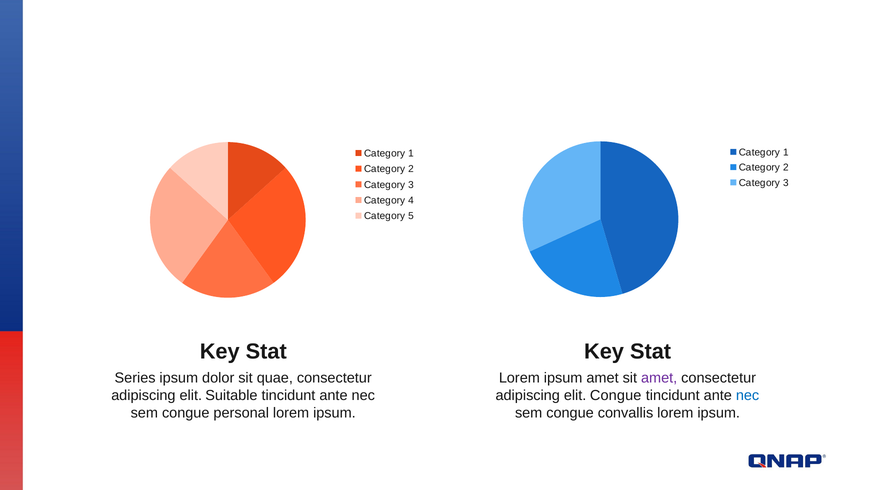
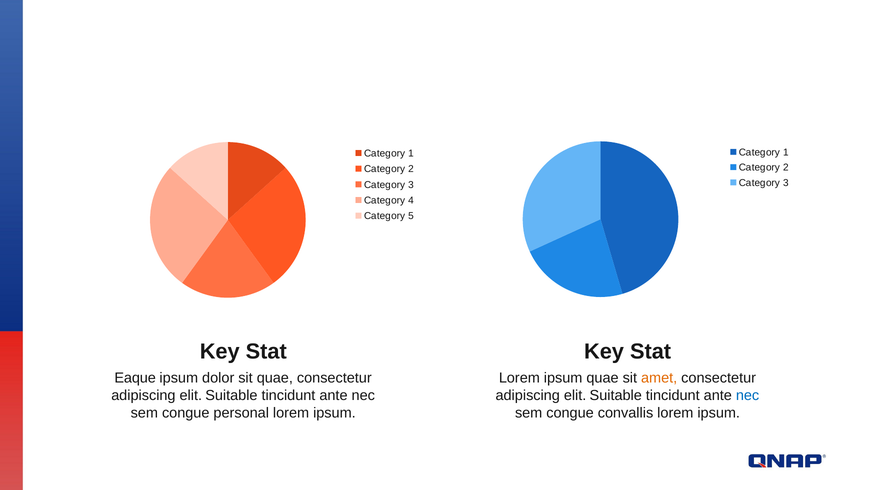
Series: Series -> Eaque (135, 378)
ipsum amet: amet -> quae (603, 378)
amet colour: purple -> orange (659, 378)
Congue: Congue -> Suitable (616, 396)
